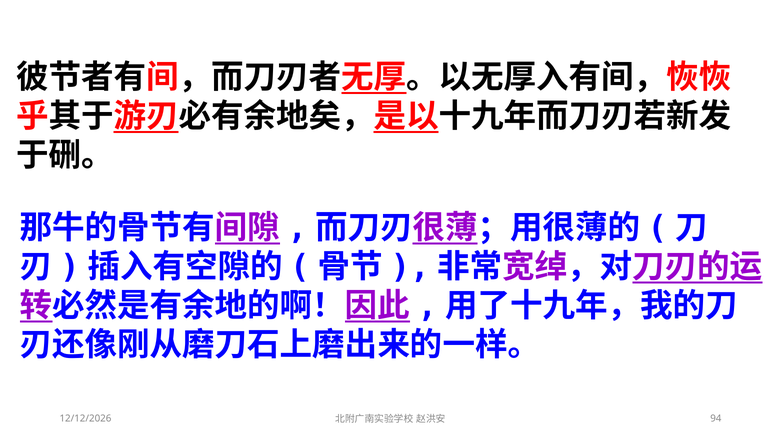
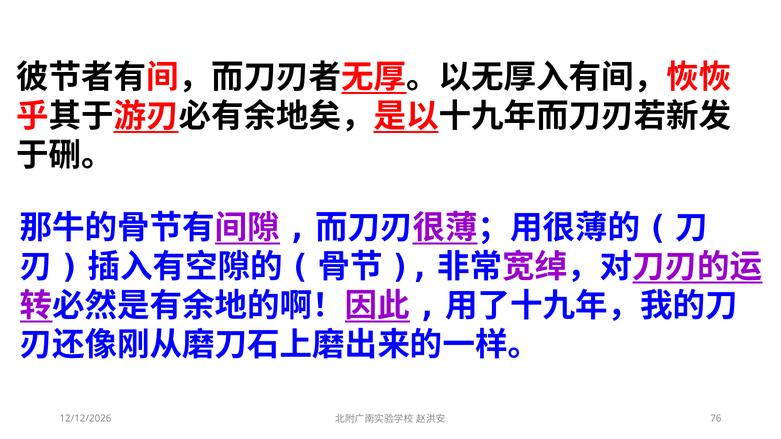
94: 94 -> 76 (716, 419)
